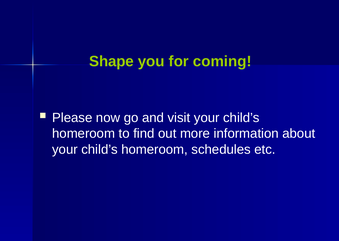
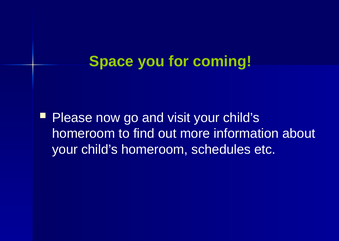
Shape: Shape -> Space (111, 61)
